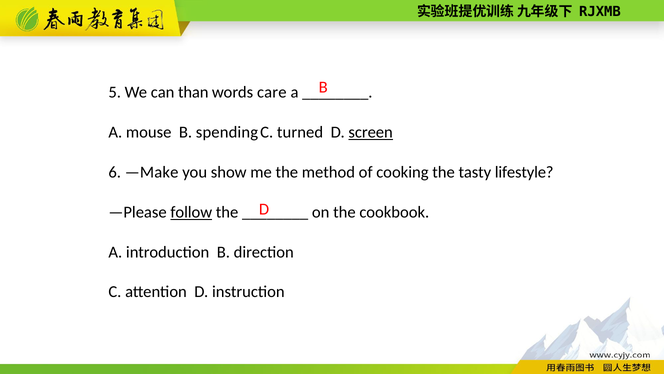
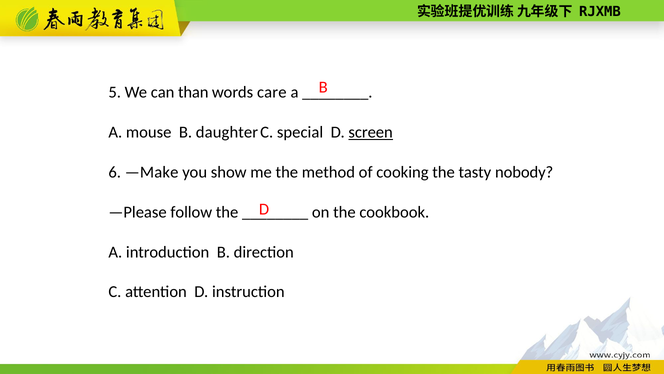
spending: spending -> daughter (227, 132)
turned: turned -> special (300, 132)
lifestyle: lifestyle -> nobody (524, 172)
follow underline: present -> none (191, 212)
